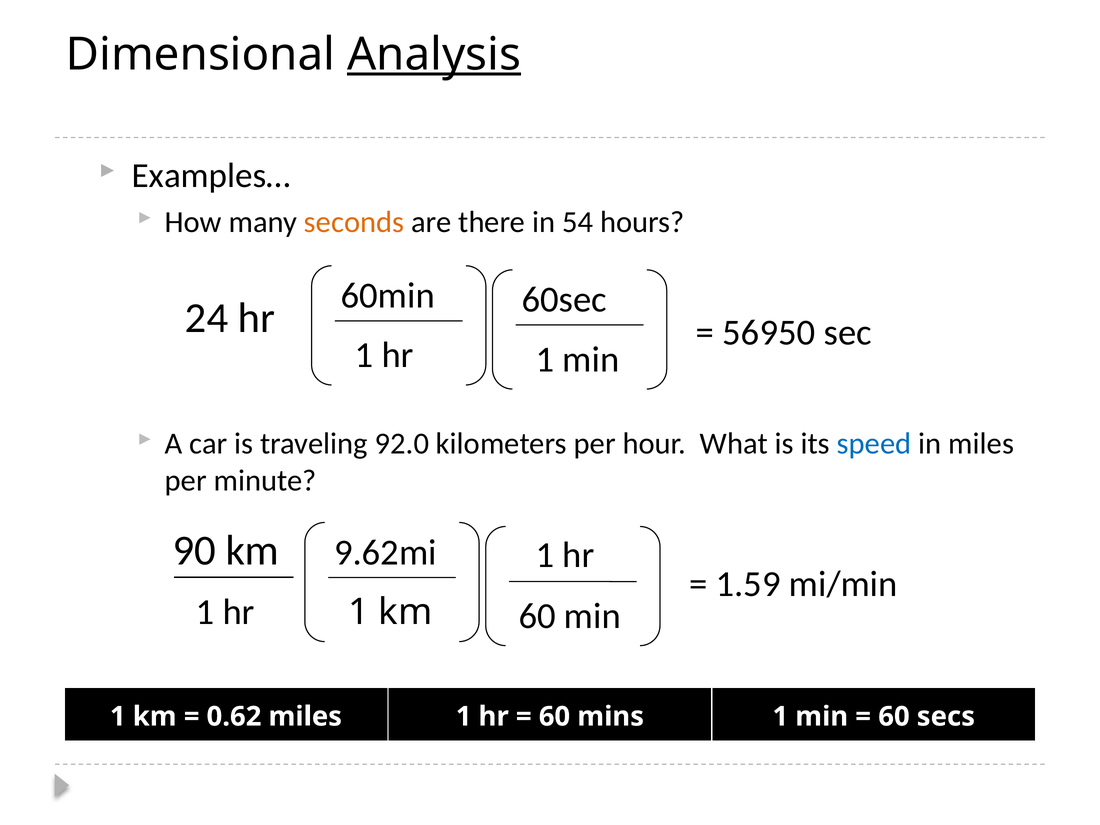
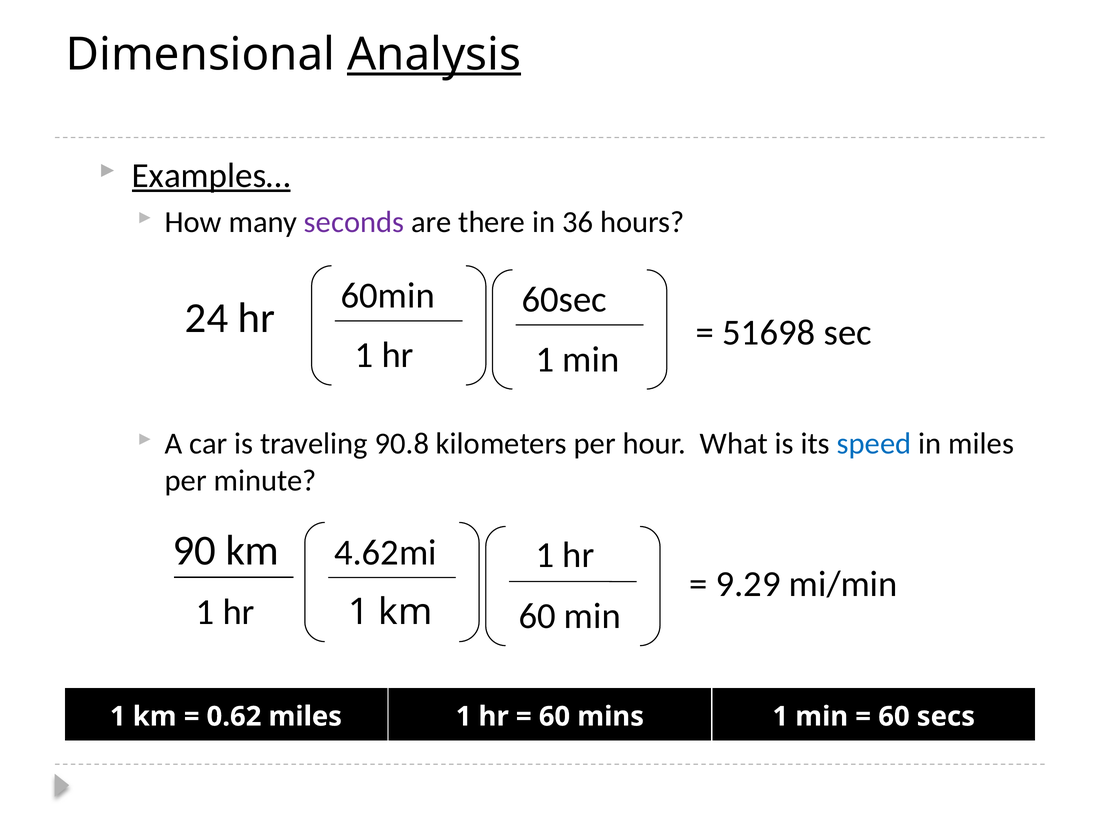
Examples… underline: none -> present (211, 176)
seconds colour: orange -> purple (354, 222)
54: 54 -> 36 (578, 222)
56950: 56950 -> 51698 (769, 332)
92.0: 92.0 -> 90.8 (402, 444)
9.62mi: 9.62mi -> 4.62mi (385, 552)
1.59: 1.59 -> 9.29 (748, 584)
